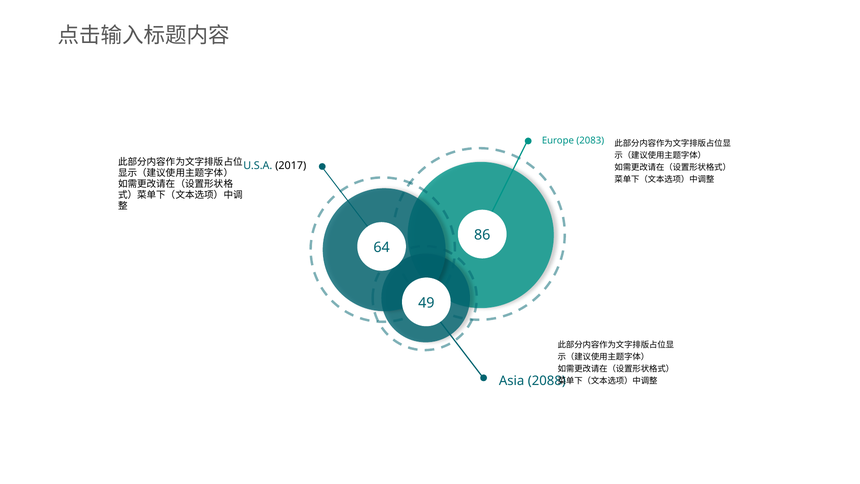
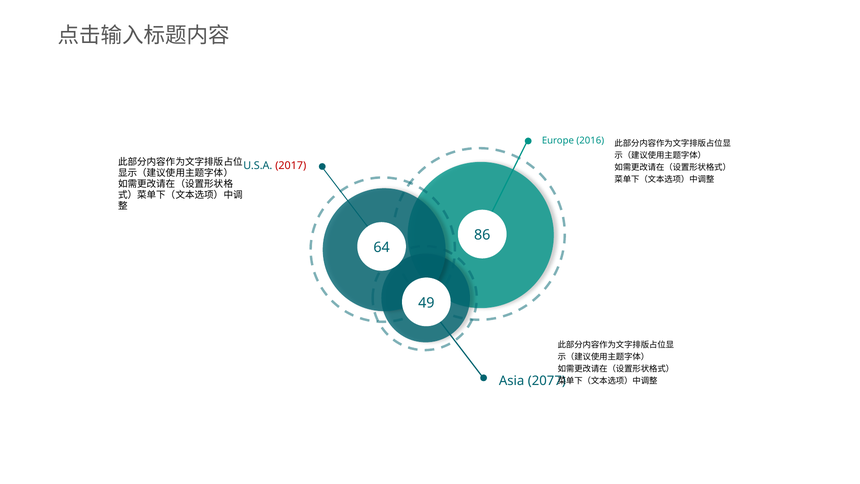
2083: 2083 -> 2016 (590, 140)
2017 colour: black -> red (291, 166)
2088: 2088 -> 2077 (547, 381)
